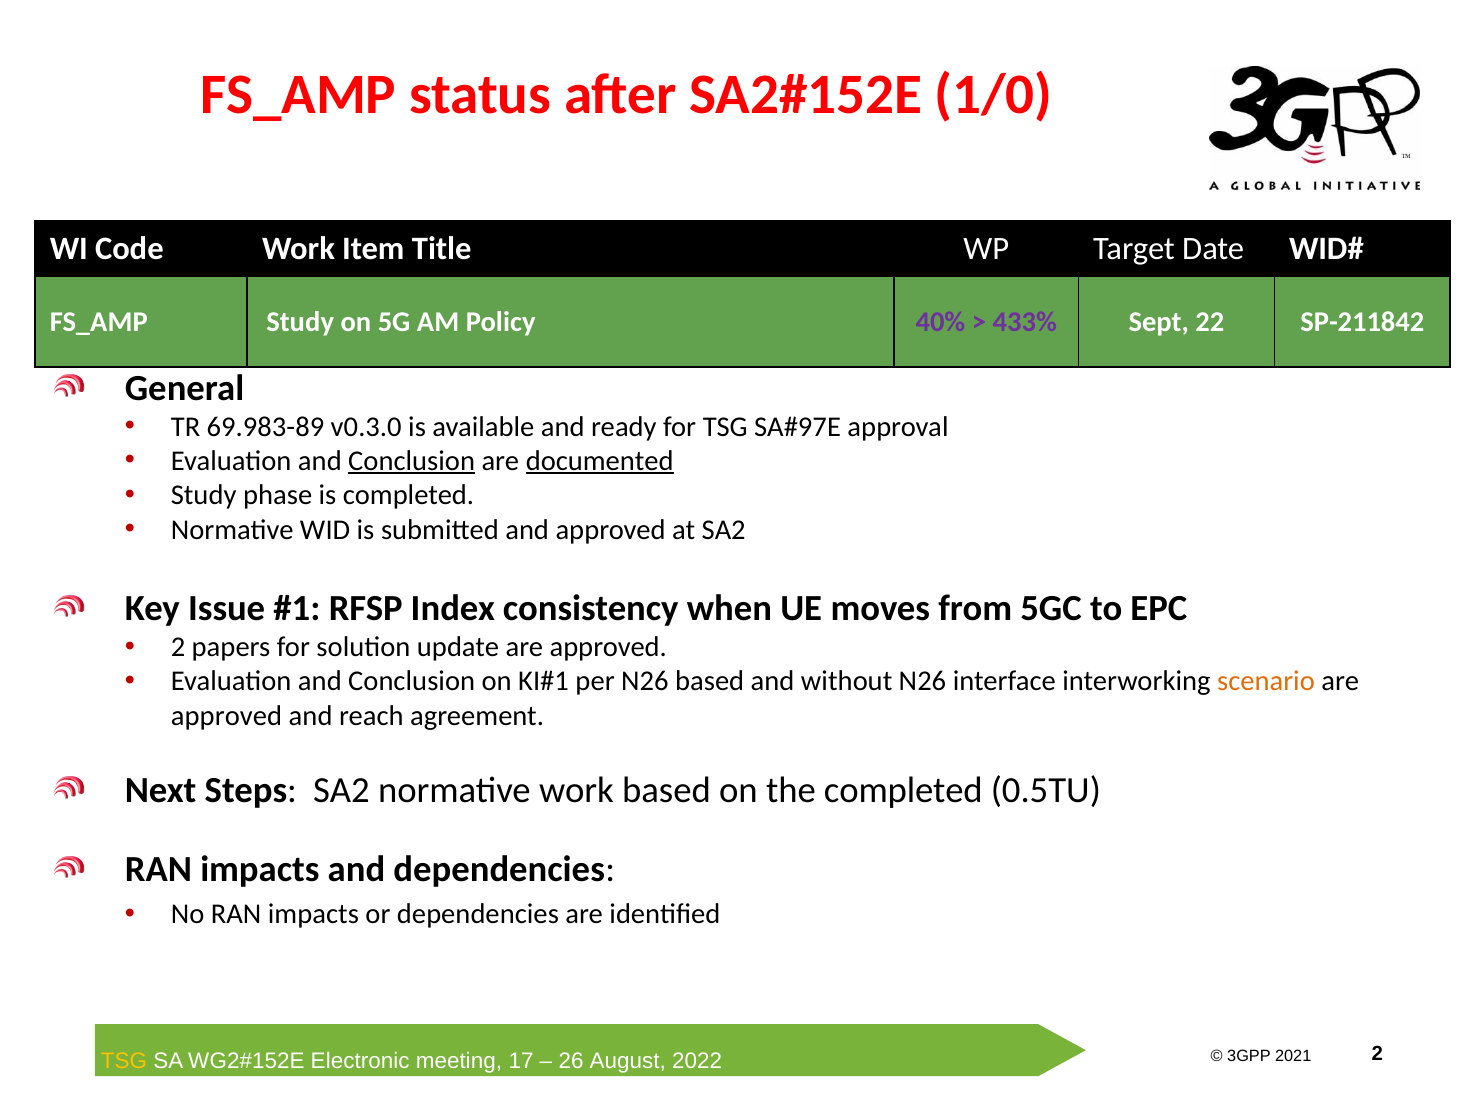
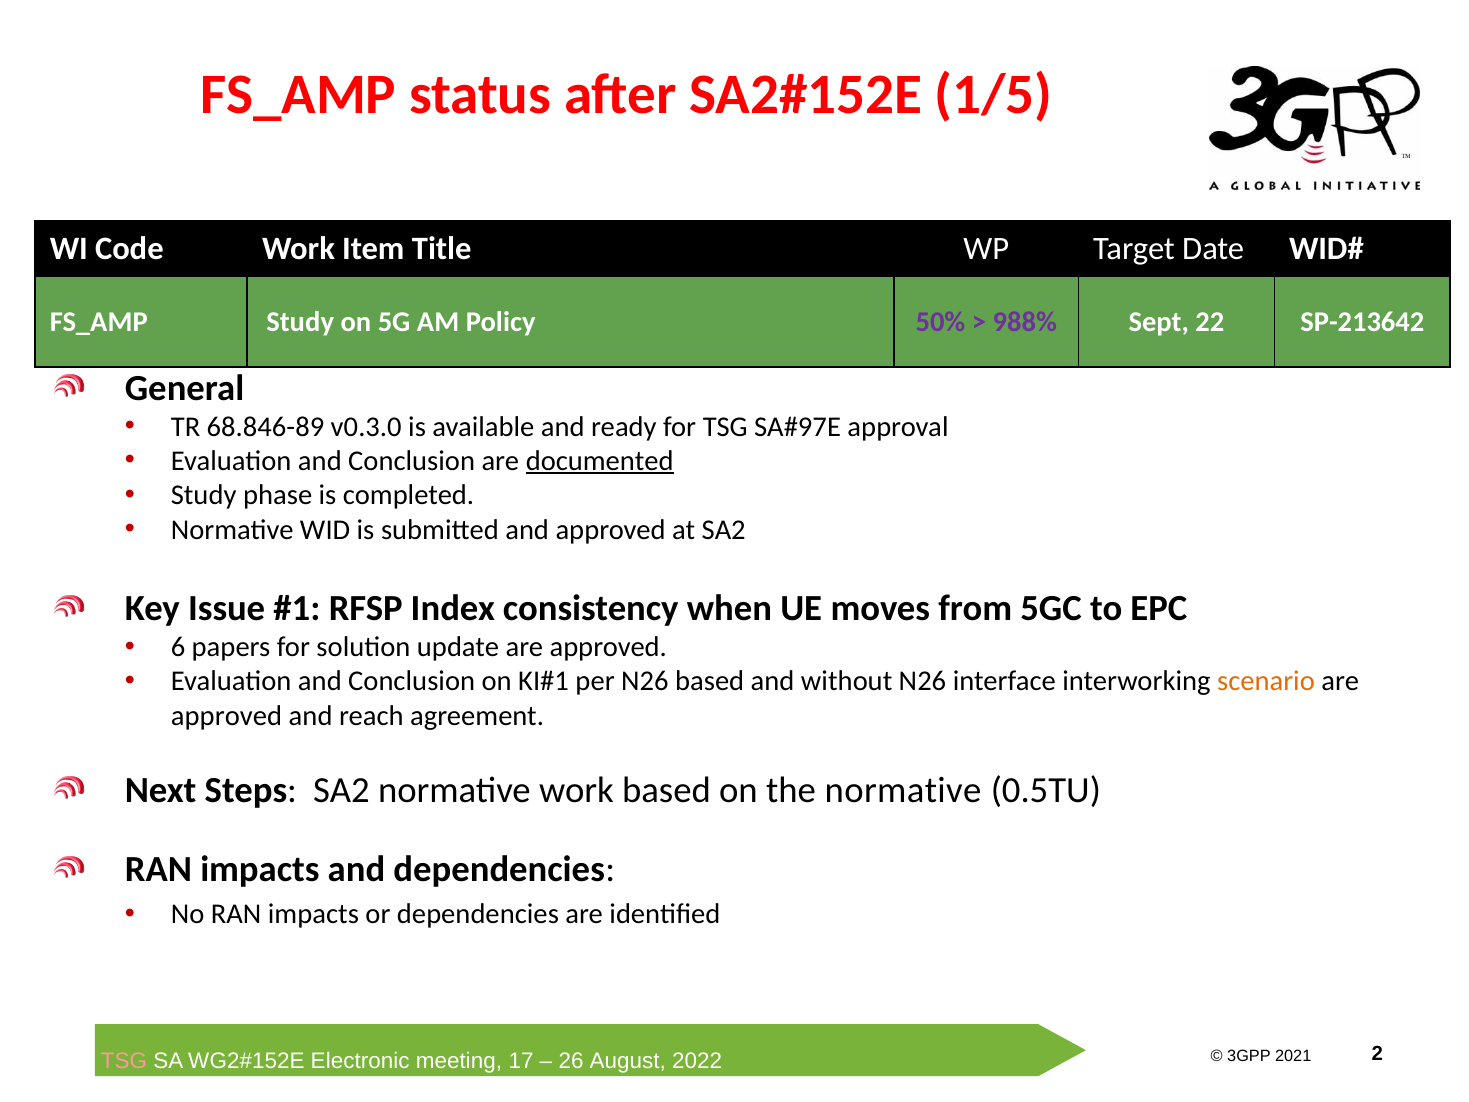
1/0: 1/0 -> 1/5 (994, 95)
40%: 40% -> 50% (940, 322)
433%: 433% -> 988% (1025, 322)
SP-211842: SP-211842 -> SP-213642 (1362, 322)
69.983-89: 69.983-89 -> 68.846-89 (265, 427)
Conclusion underline: present -> none (412, 461)
2: 2 -> 6 (178, 647)
the completed: completed -> normative (903, 790)
TSG colour: yellow -> pink (124, 1060)
